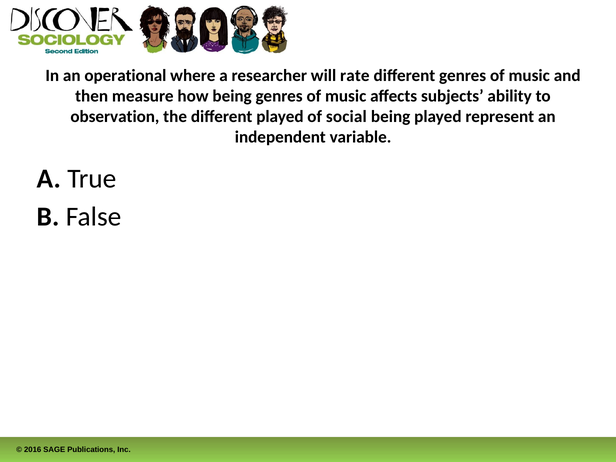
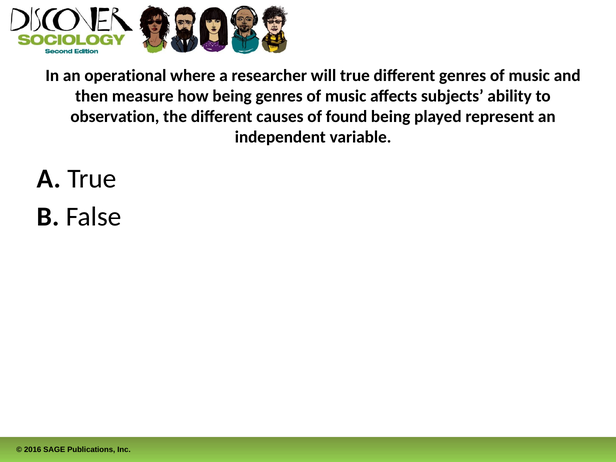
will rate: rate -> true (355, 76)
different played: played -> causes (280, 117)
social: social -> found (347, 117)
